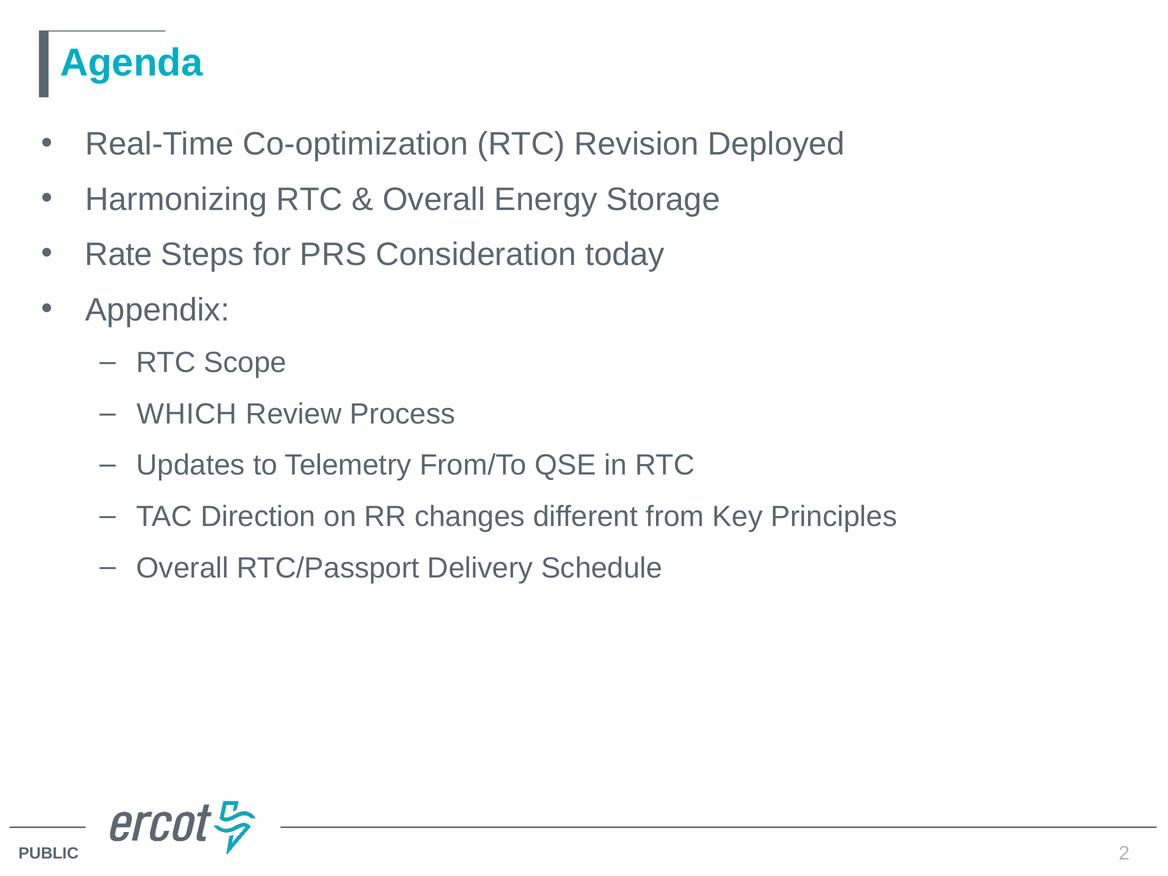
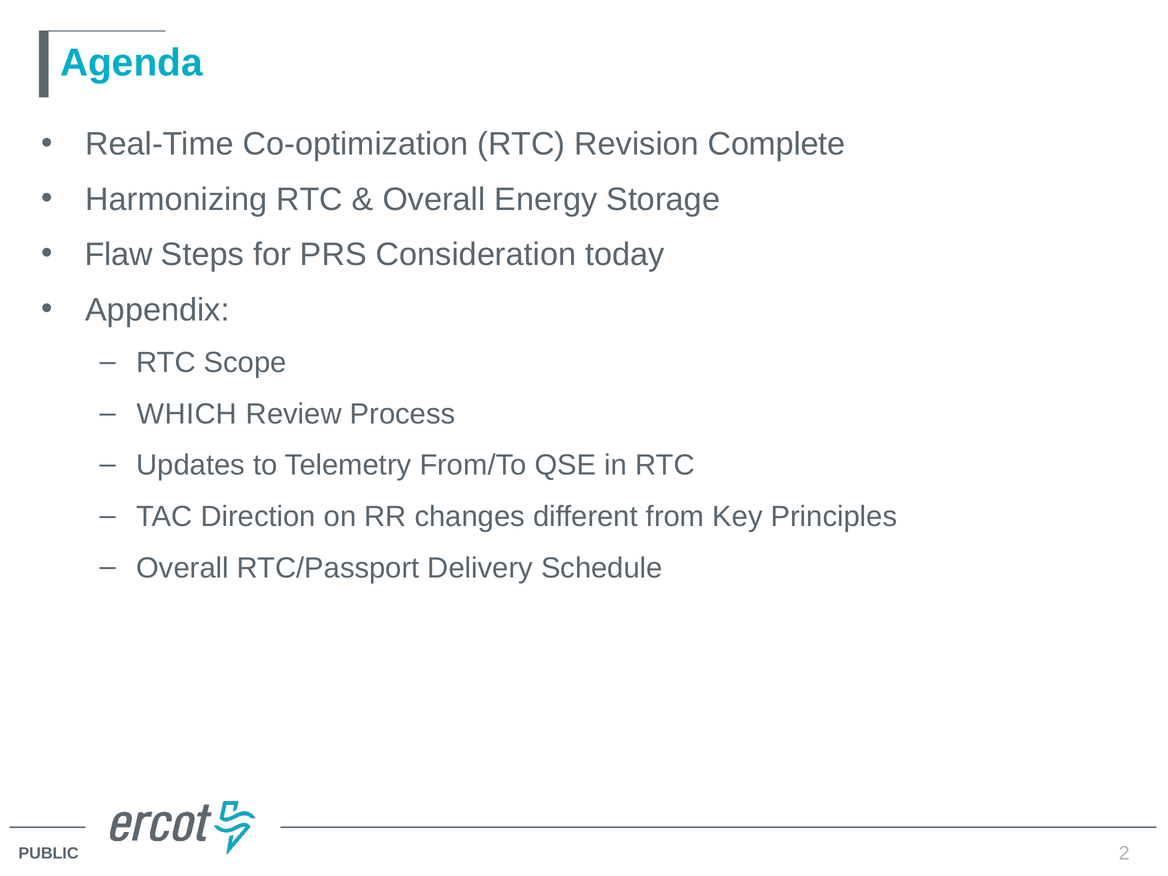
Deployed: Deployed -> Complete (777, 144)
Rate: Rate -> Flaw (119, 255)
